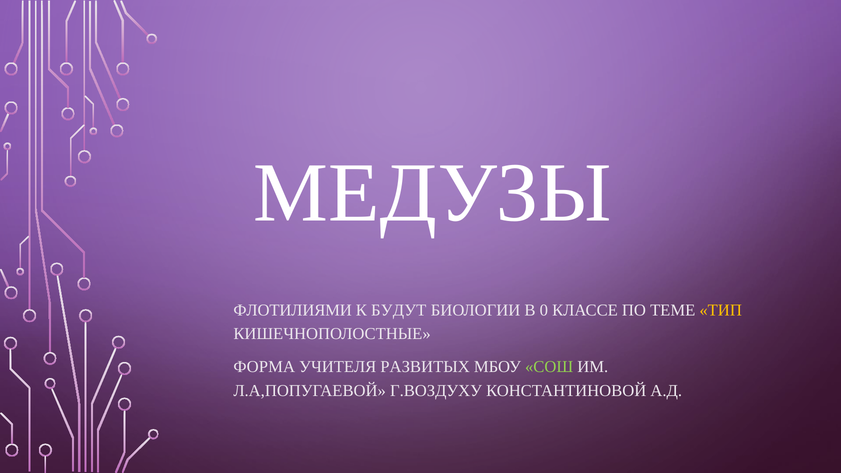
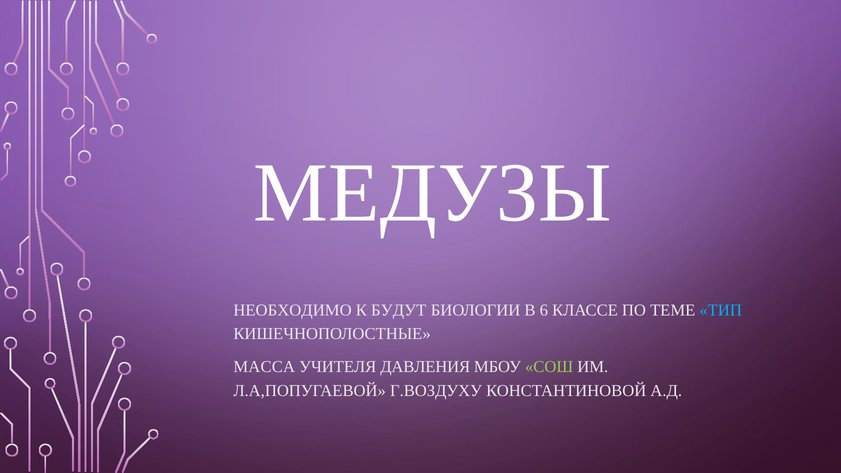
ФЛОТИЛИЯМИ: ФЛОТИЛИЯМИ -> НЕОБХОДИМО (293, 310)
0: 0 -> 6 (544, 310)
ТИП colour: yellow -> light blue (721, 310)
ФОРМА: ФОРМА -> МАССА (264, 367)
РАЗВИТЫХ: РАЗВИТЫХ -> ДАВЛЕНИЯ (425, 367)
